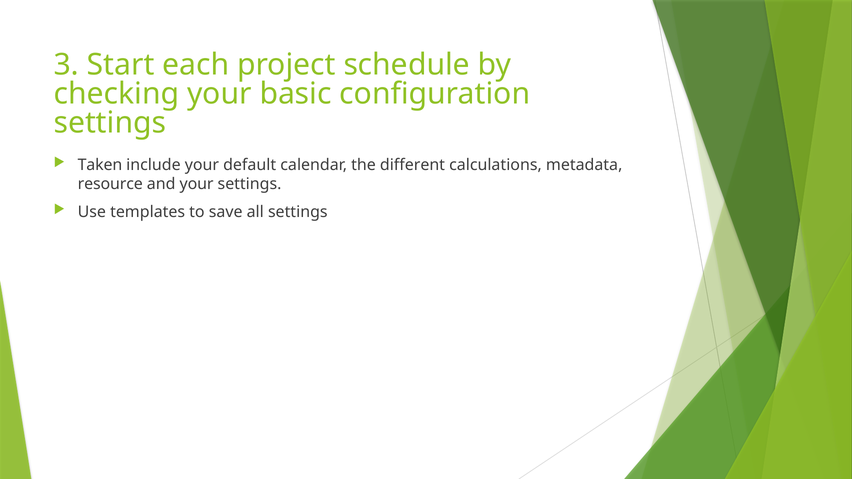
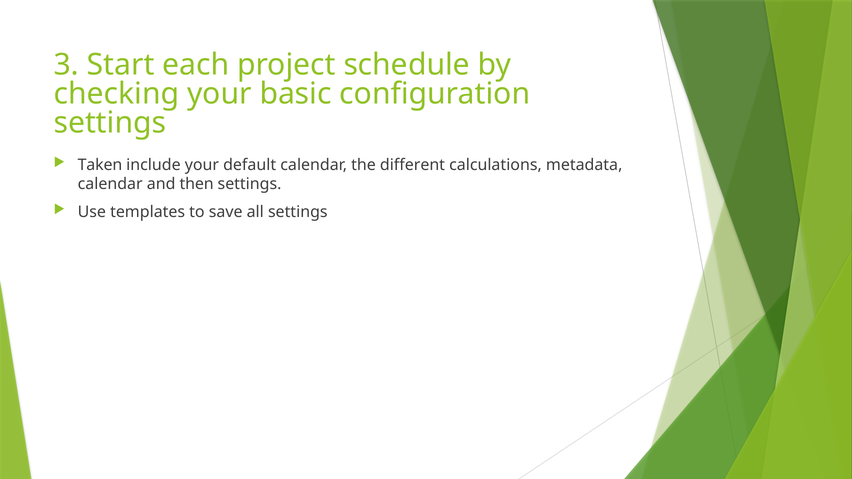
resource: resource -> calendar (110, 184)
and your: your -> then (197, 184)
